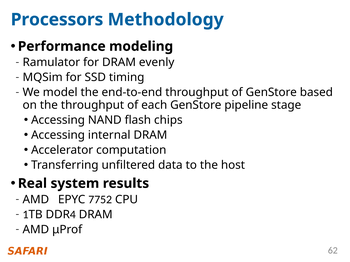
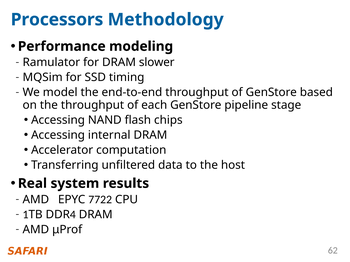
evenly: evenly -> slower (157, 63)
7752: 7752 -> 7722 (100, 200)
